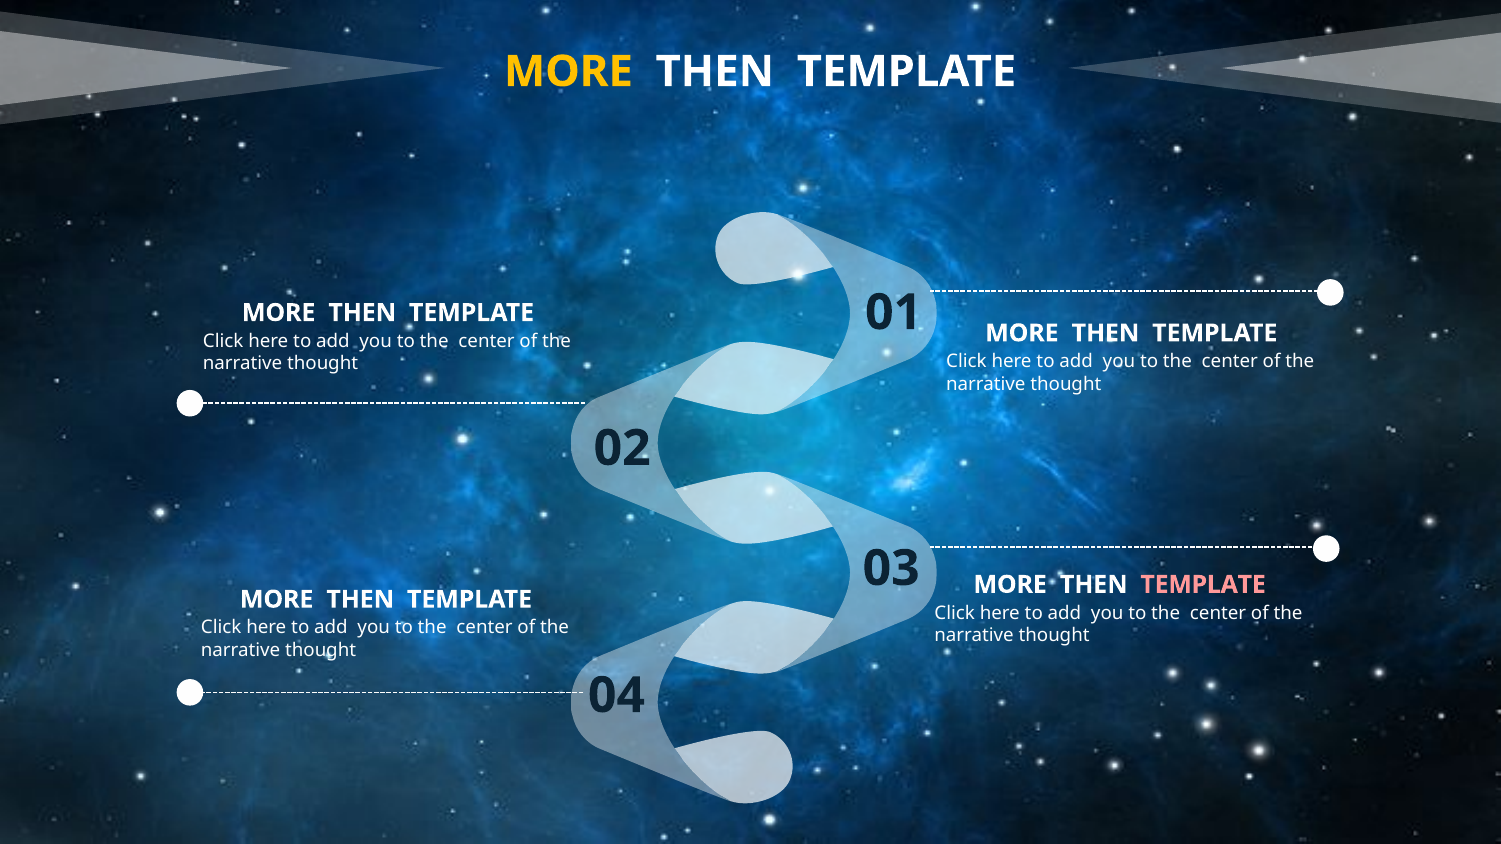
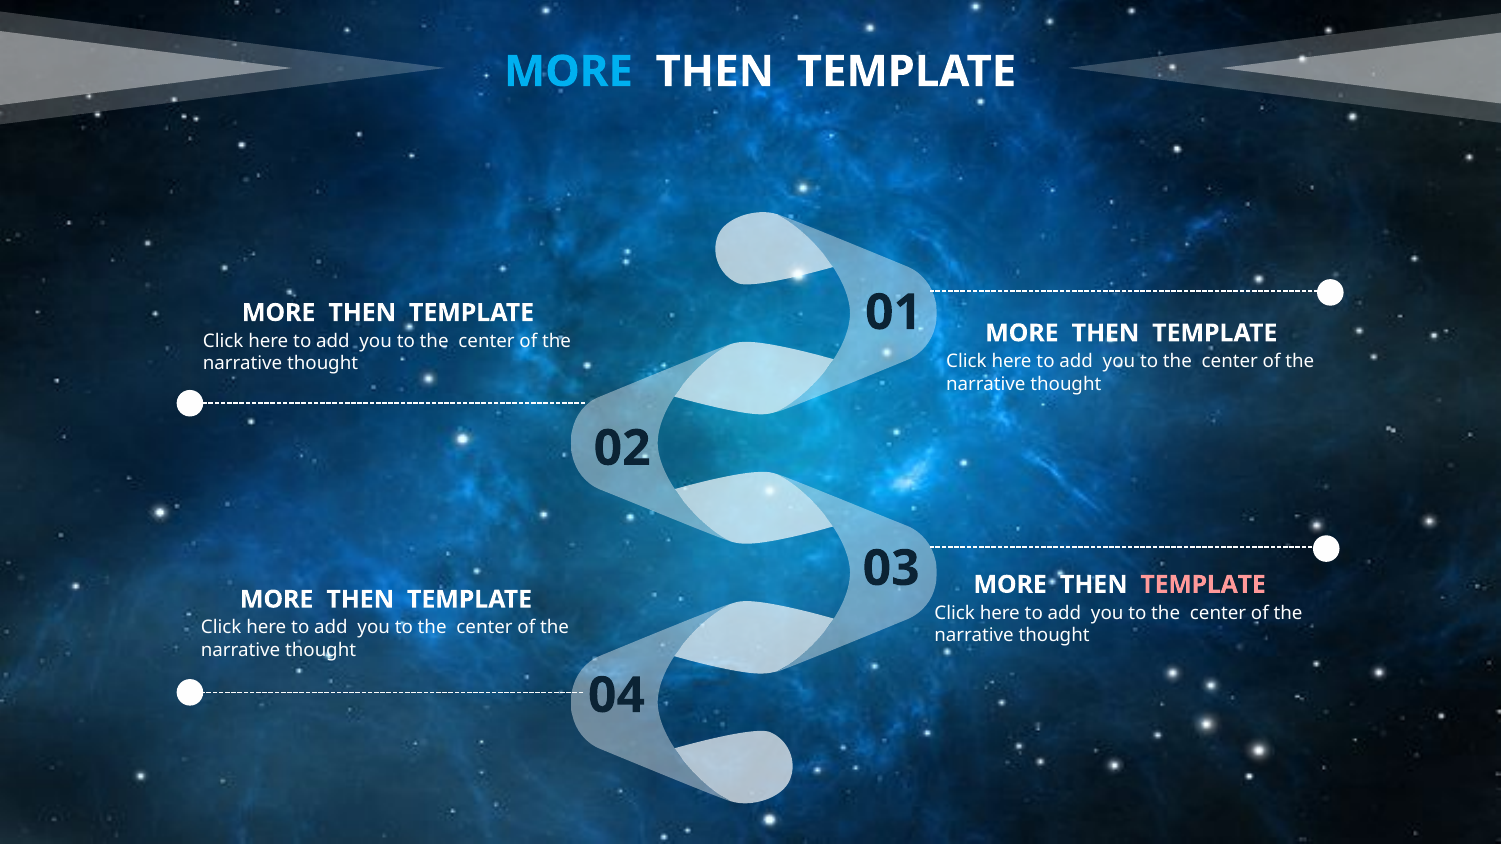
MORE colour: yellow -> light blue (568, 72)
